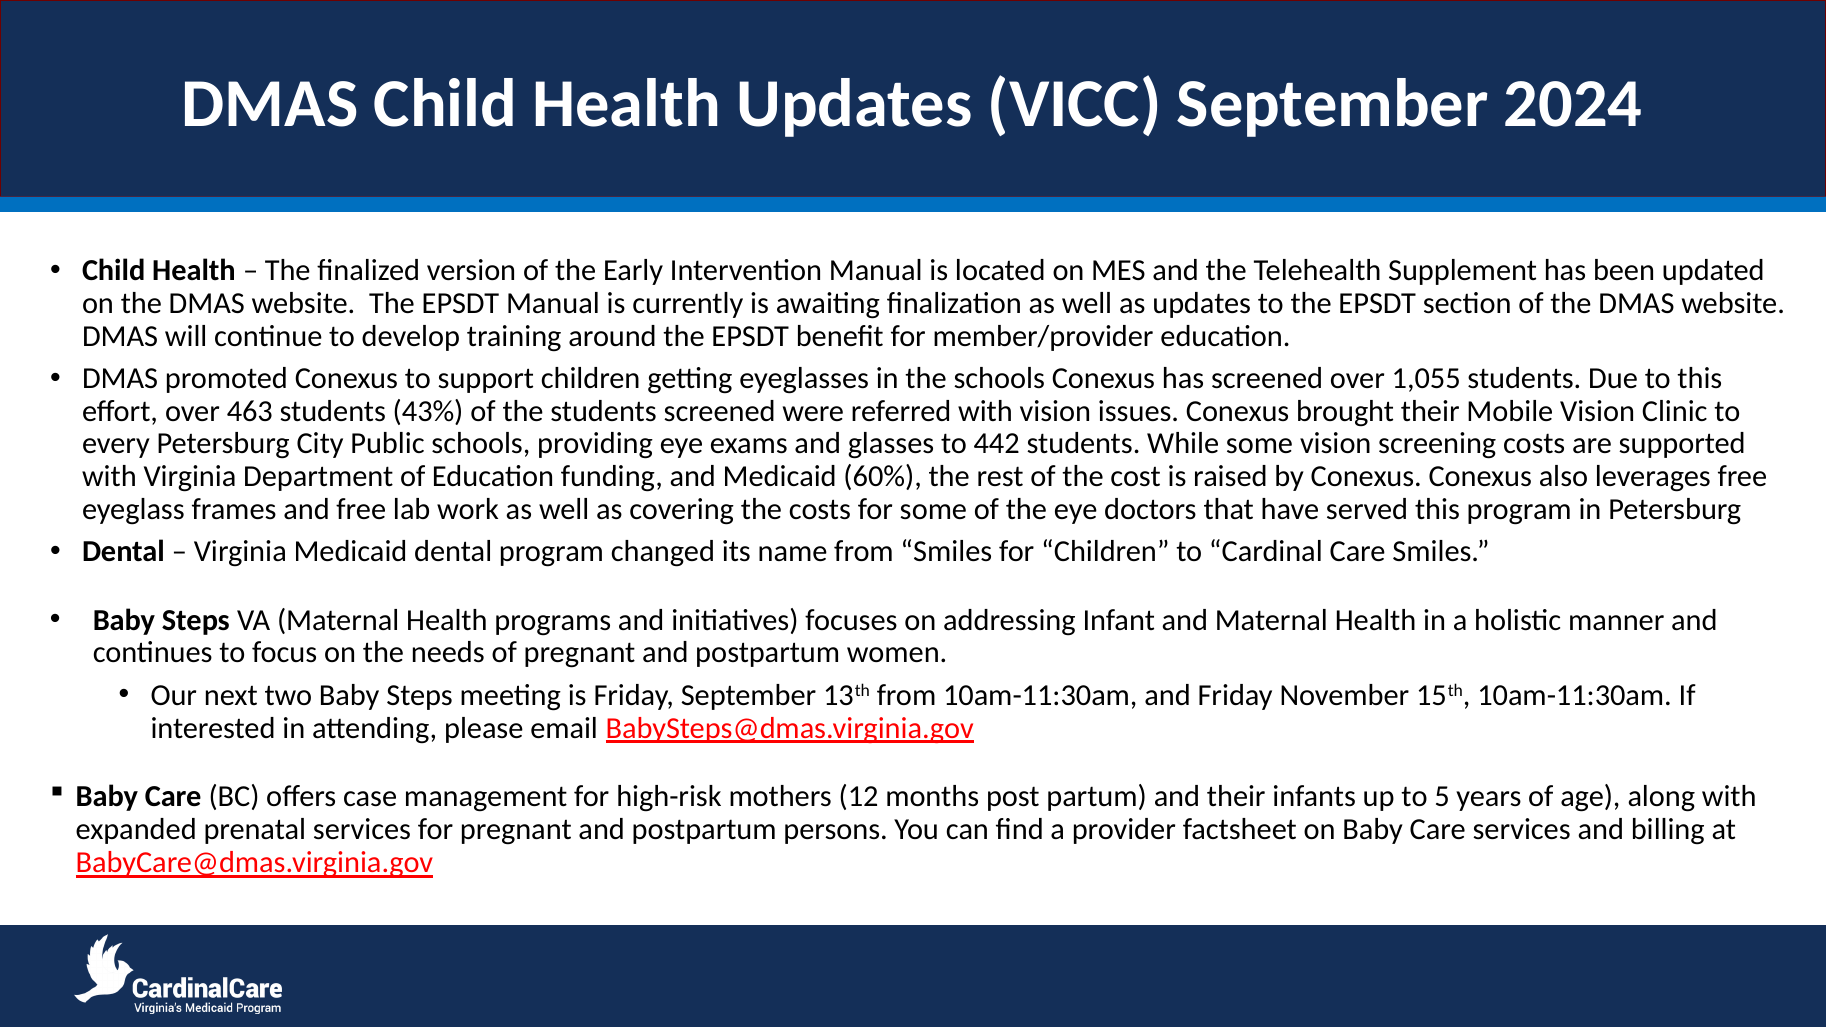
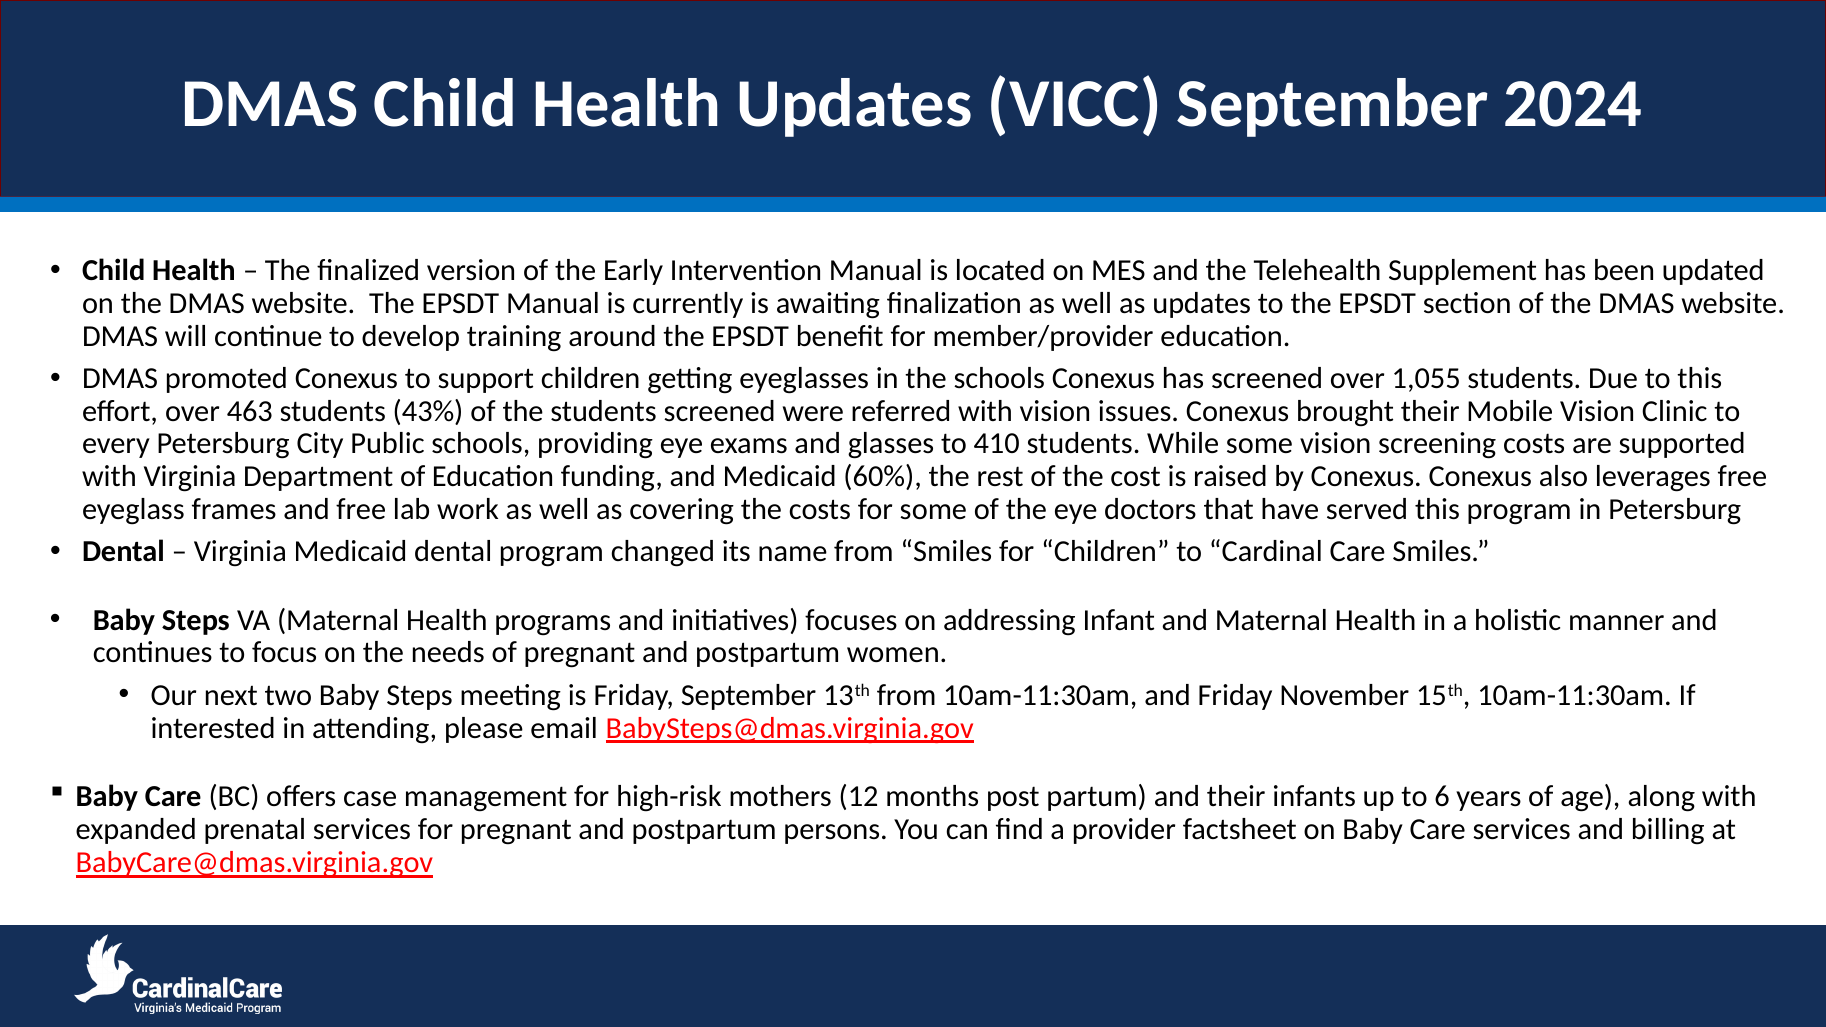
442: 442 -> 410 (997, 444)
5: 5 -> 6 (1442, 797)
